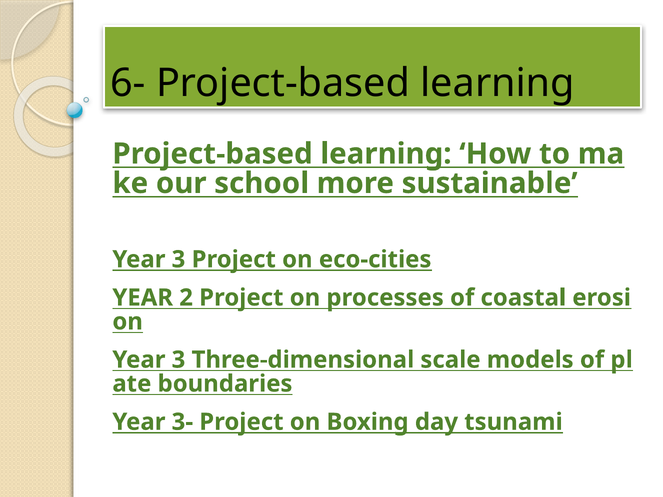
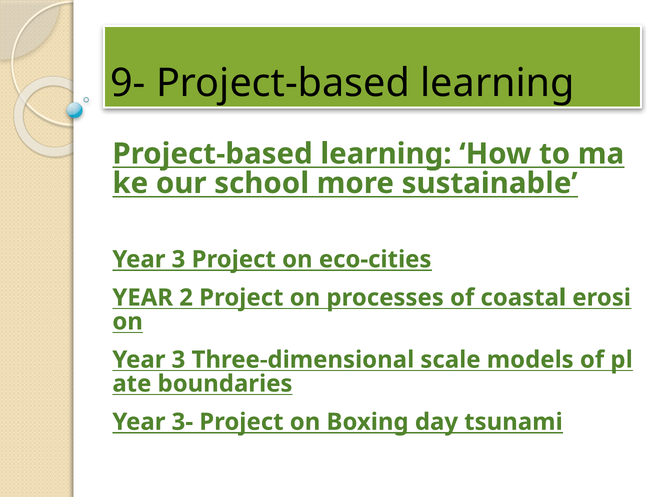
6-: 6- -> 9- (128, 83)
